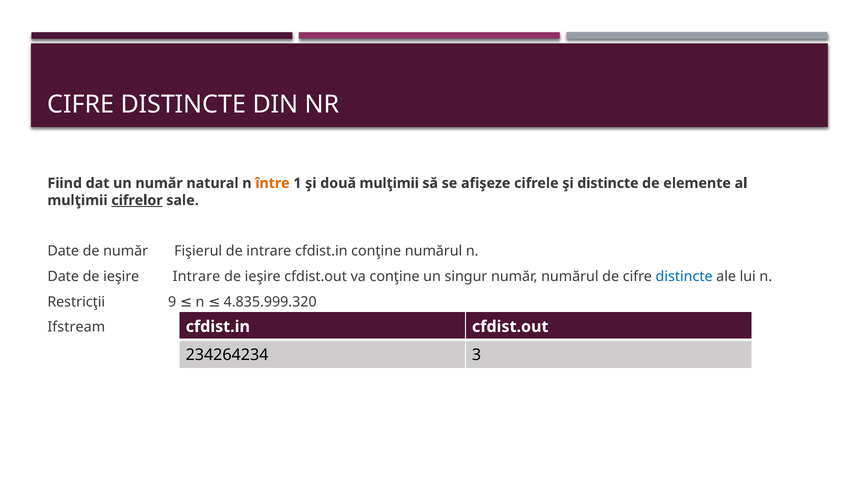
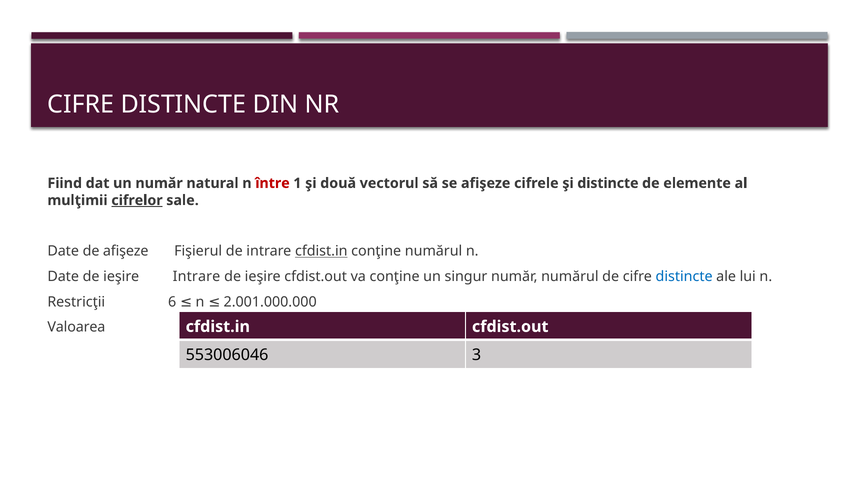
între colour: orange -> red (272, 183)
două mulţimii: mulţimii -> vectorul (389, 183)
de număr: număr -> afişeze (126, 251)
cfdist.in underline: none -> present (321, 251)
9: 9 -> 6 (172, 302)
4.835.999.320: 4.835.999.320 -> 2.001.000.000 (270, 302)
Ifstream: Ifstream -> Valoarea (76, 327)
234264234: 234264234 -> 553006046 (227, 355)
